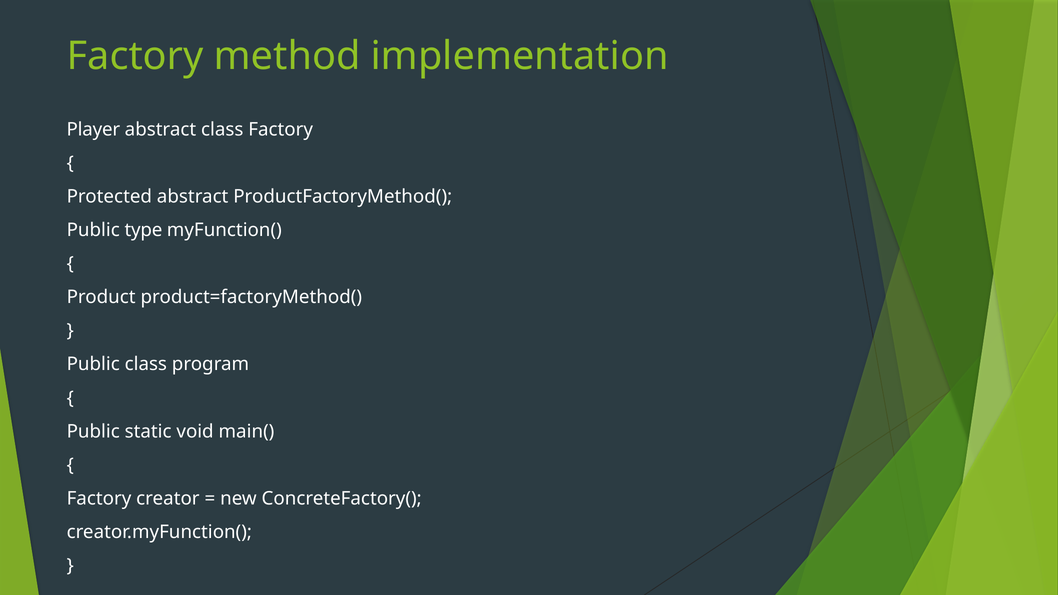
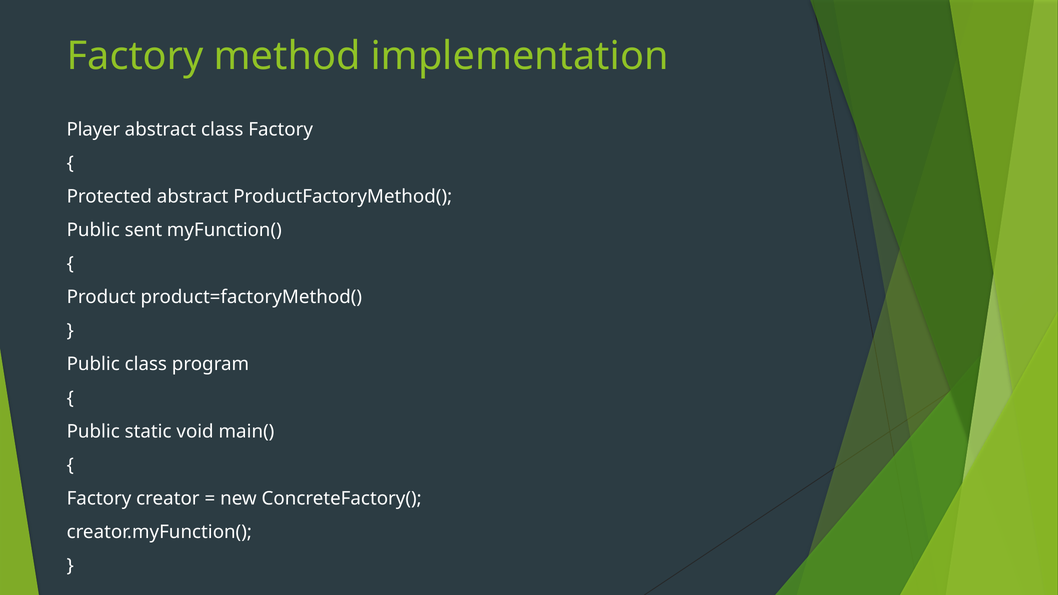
type: type -> sent (143, 230)
